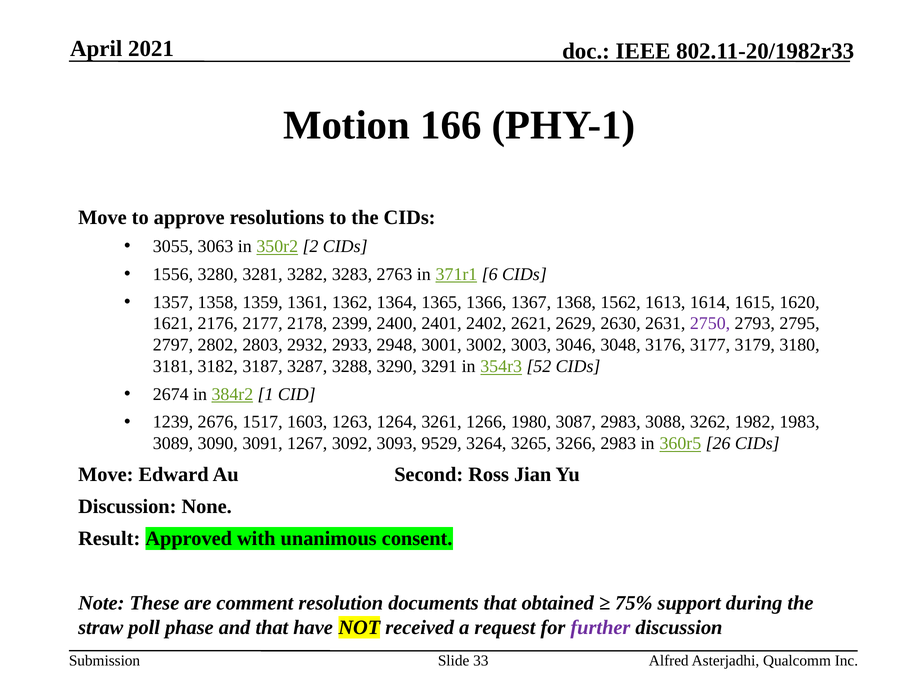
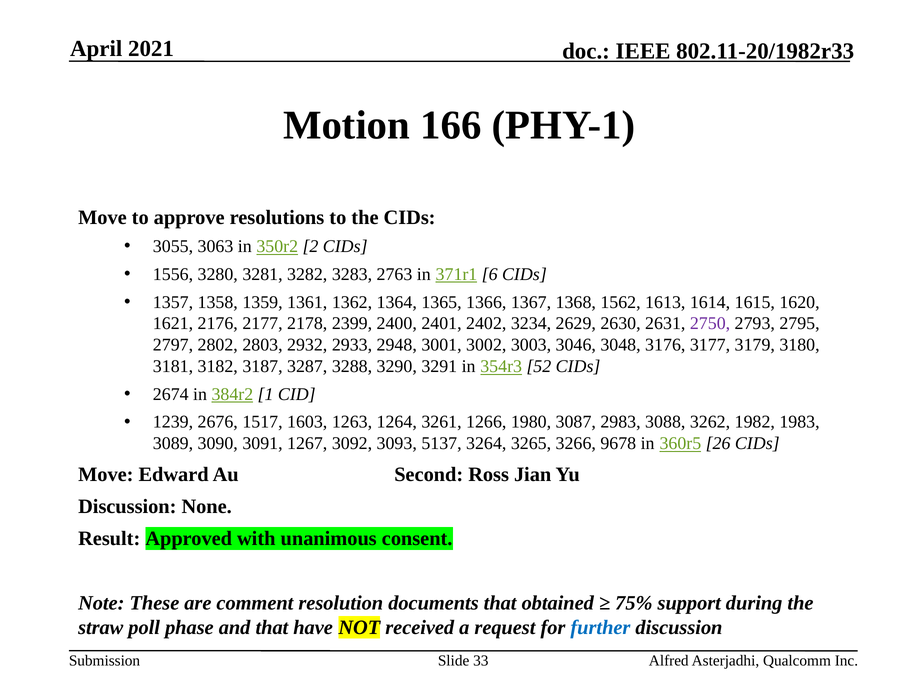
2621: 2621 -> 3234 (531, 324)
9529: 9529 -> 5137 (442, 444)
3266 2983: 2983 -> 9678 (618, 444)
further colour: purple -> blue (600, 628)
